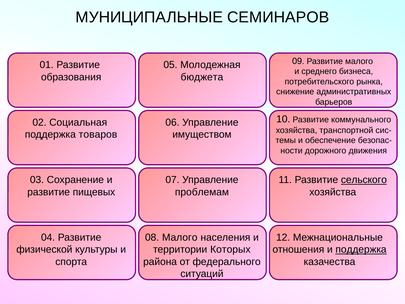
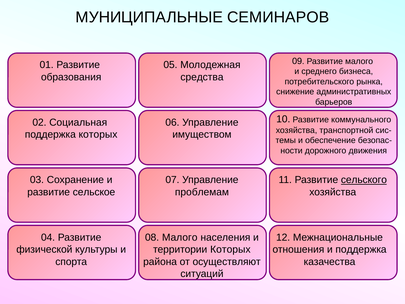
бюджета: бюджета -> средства (202, 77)
поддержка товаров: товаров -> которых (98, 135)
пищевых: пищевых -> сельское (94, 192)
поддержка underline: present -> none (361, 249)
федерального: федерального -> осуществляют (227, 262)
